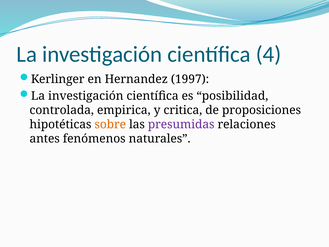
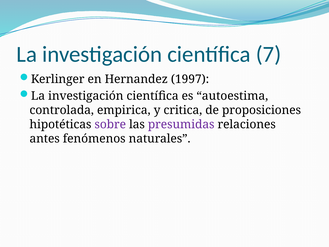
4: 4 -> 7 (268, 54)
posibilidad: posibilidad -> autoestima (232, 96)
sobre colour: orange -> purple (110, 124)
